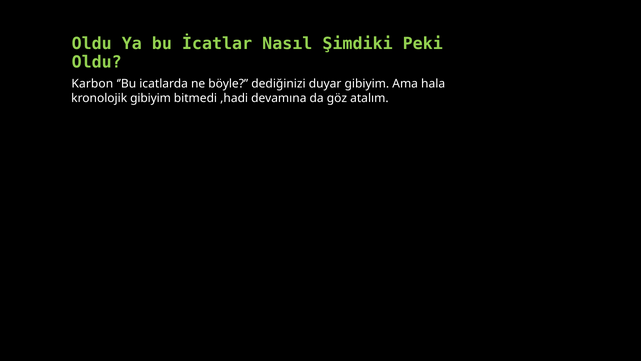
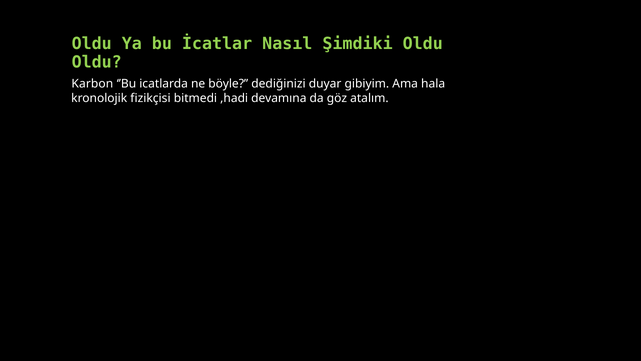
Şimdiki Peki: Peki -> Oldu (423, 44)
kronolojik gibiyim: gibiyim -> fizikçisi (150, 98)
